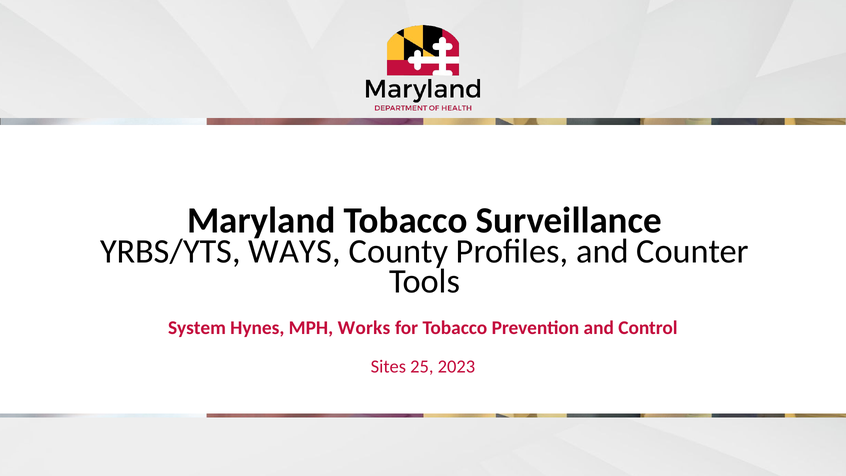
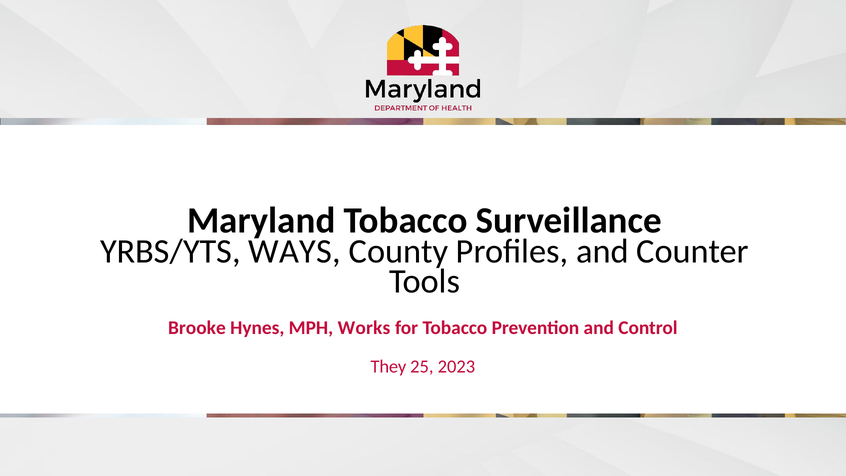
System: System -> Brooke (197, 328)
Sites: Sites -> They (388, 367)
